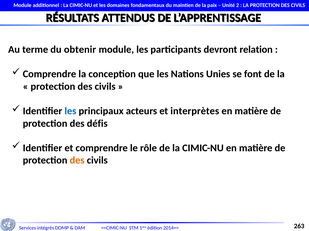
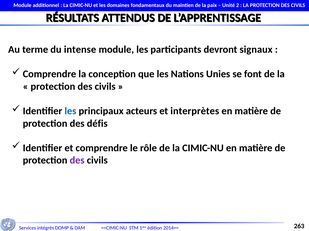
obtenir: obtenir -> intense (80, 50)
relation: relation -> signaux (256, 50)
des colour: orange -> purple (77, 161)
